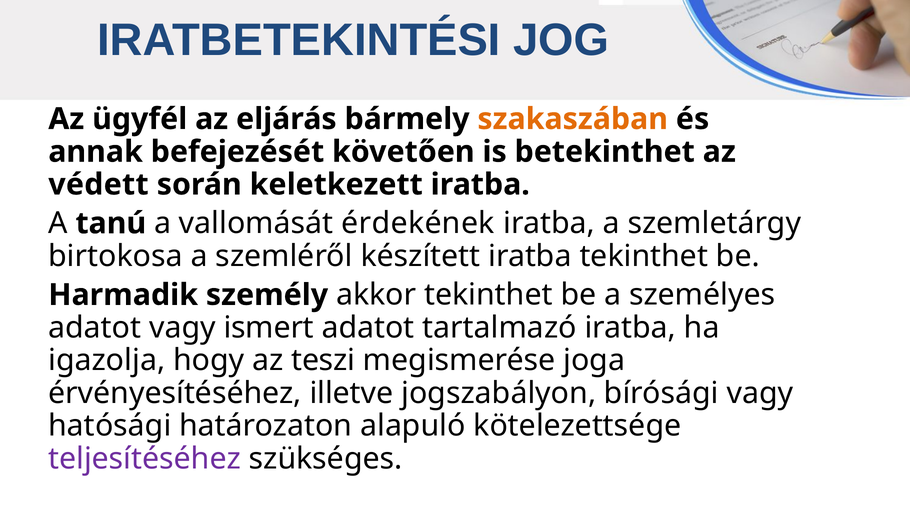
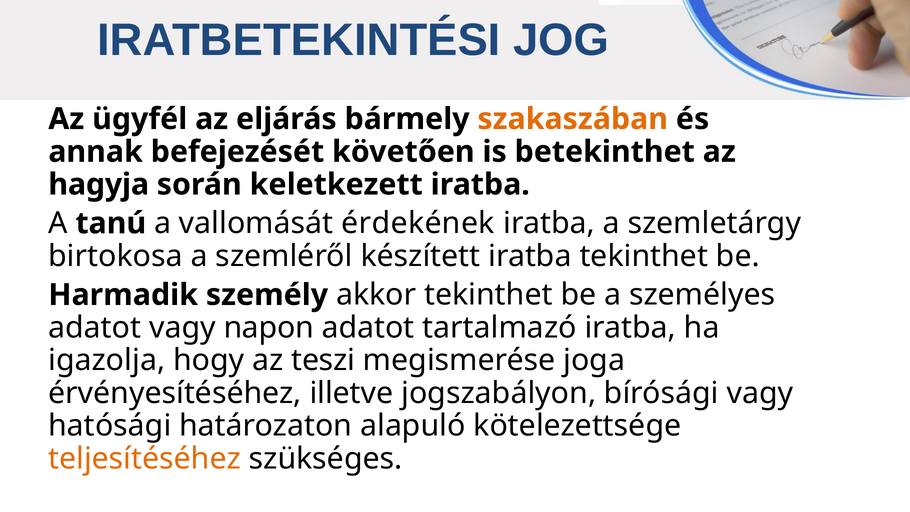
védett: védett -> hagyja (99, 184)
ismert: ismert -> napon (269, 328)
teljesítéséhez colour: purple -> orange (145, 459)
